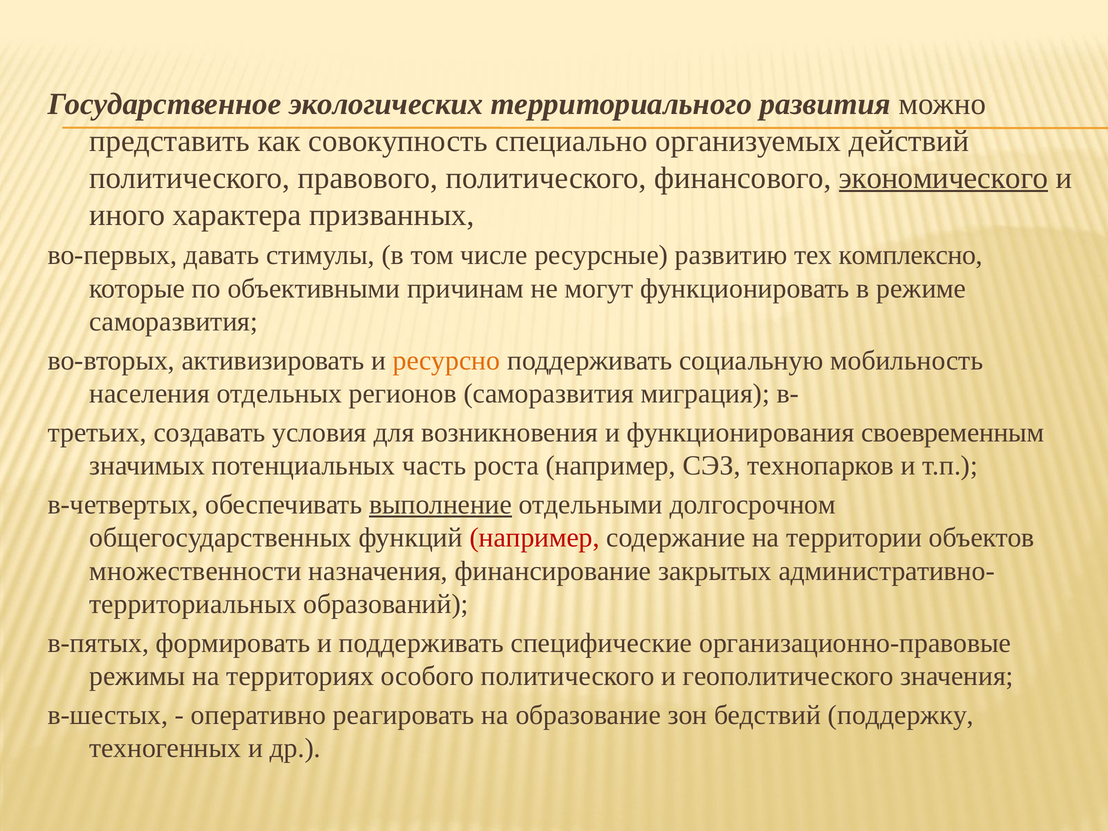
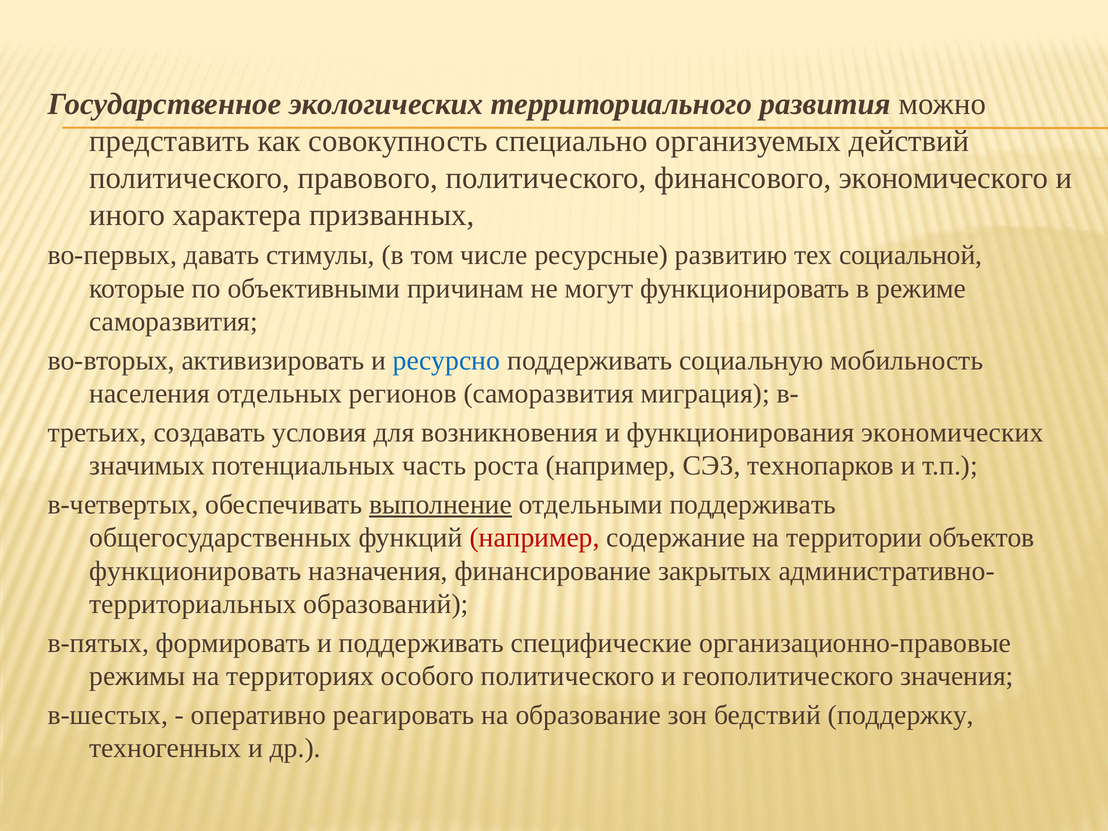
экономического underline: present -> none (944, 178)
комплексно: комплексно -> социальной (911, 255)
ресурсно colour: orange -> blue (447, 361)
своевременным: своевременным -> экономических (952, 433)
отдельными долгосрочном: долгосрочном -> поддерживать (753, 505)
множественности: множественности -> функционировать (195, 571)
